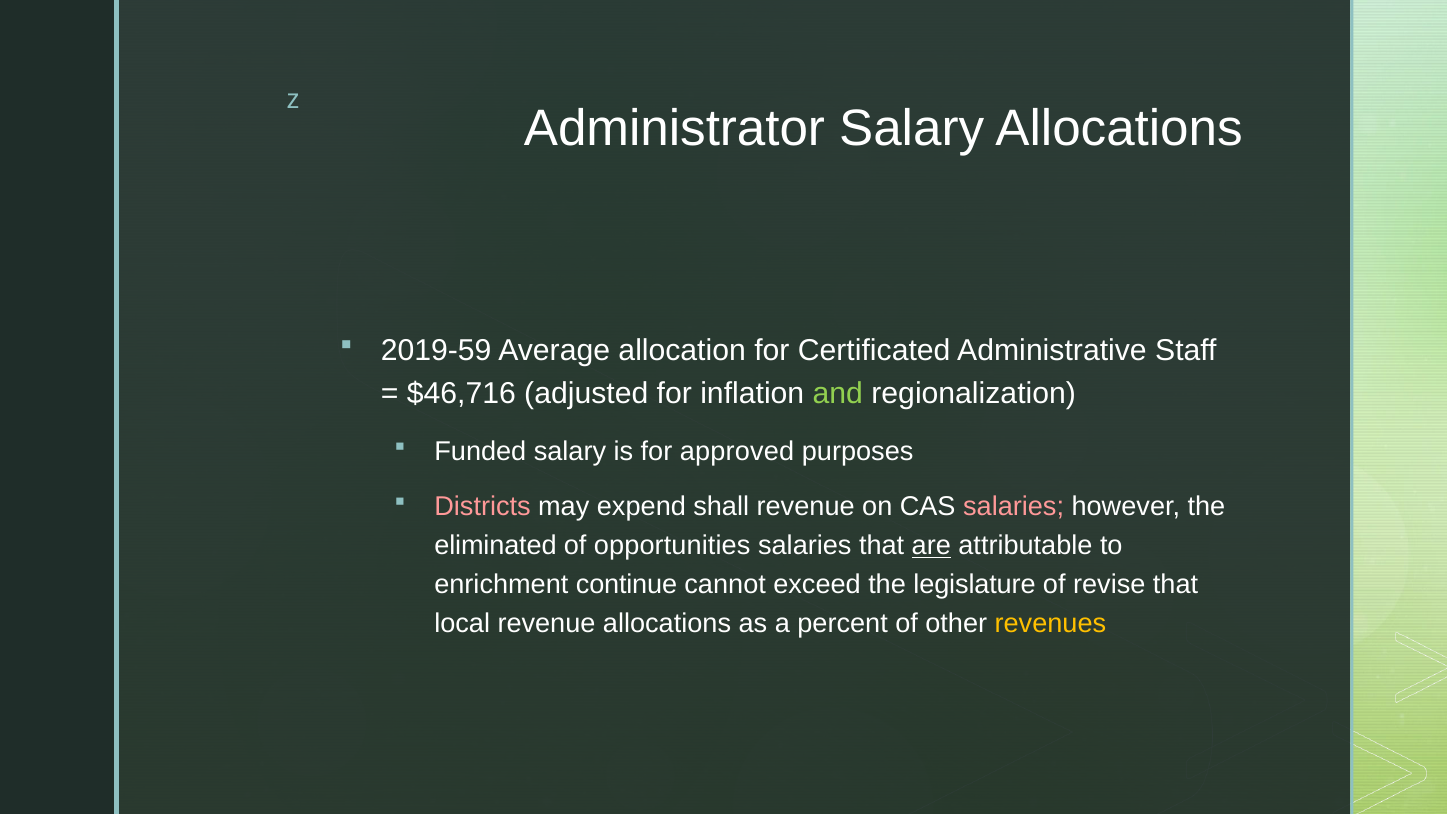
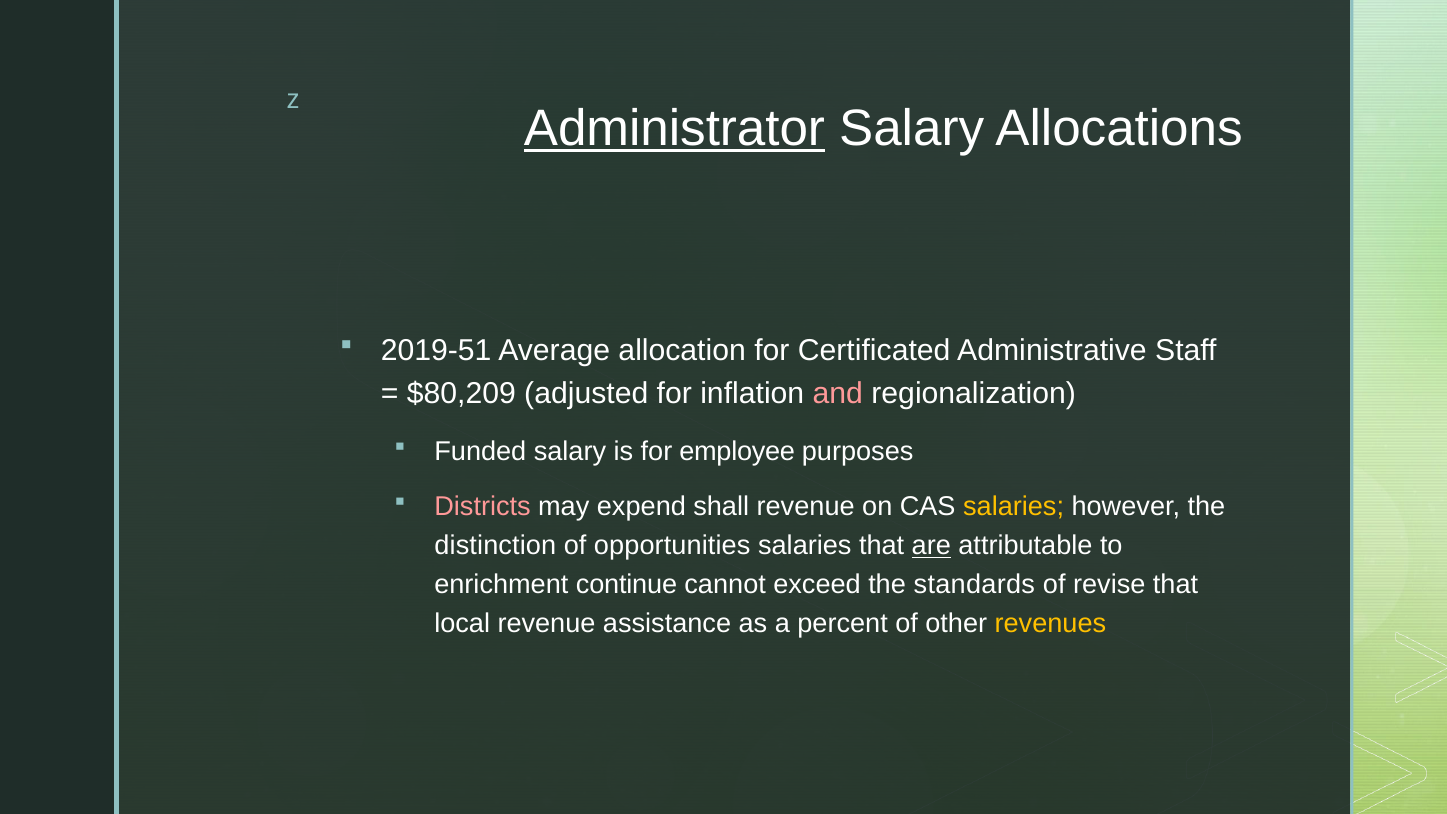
Administrator underline: none -> present (675, 129)
2019-59: 2019-59 -> 2019-51 (436, 351)
$46,716: $46,716 -> $80,209 (461, 394)
and colour: light green -> pink (838, 394)
approved: approved -> employee (737, 451)
salaries colour: pink -> yellow (1014, 507)
eliminated: eliminated -> distinction (495, 546)
legislature: legislature -> standards (974, 585)
revenue allocations: allocations -> assistance (667, 624)
